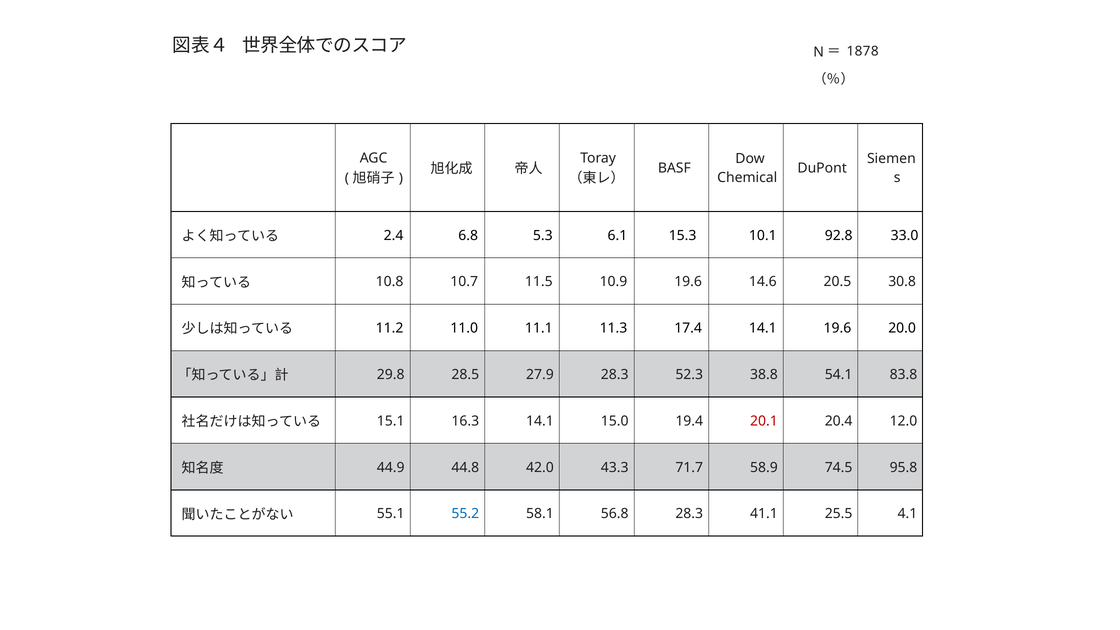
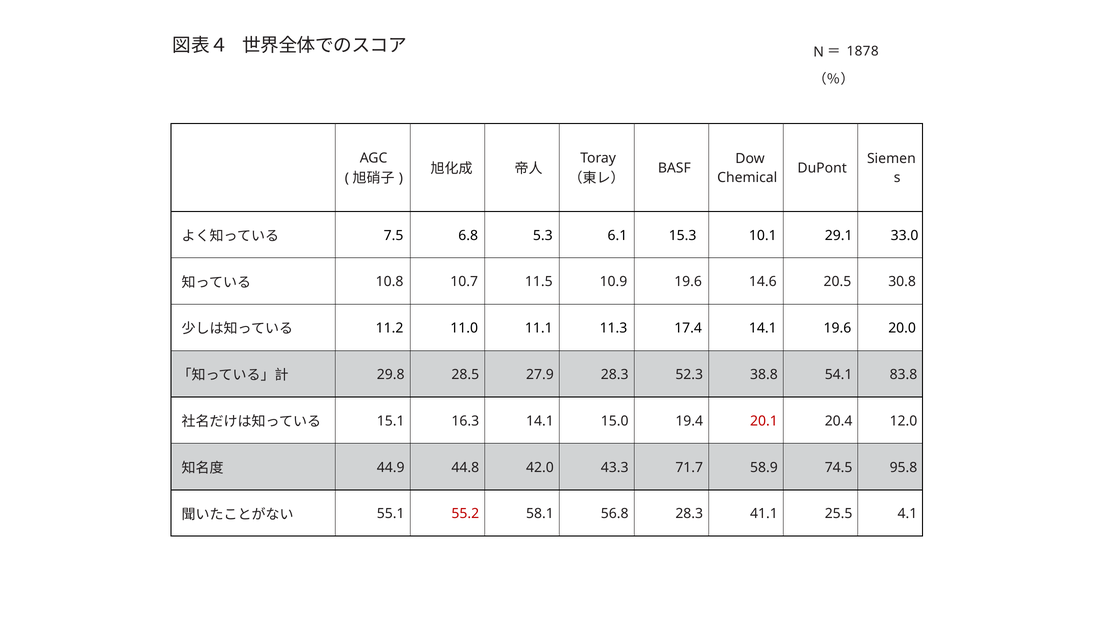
2.4: 2.4 -> 7.5 (394, 235)
92.8: 92.8 -> 29.1 (839, 235)
55.2 colour: blue -> red (465, 514)
